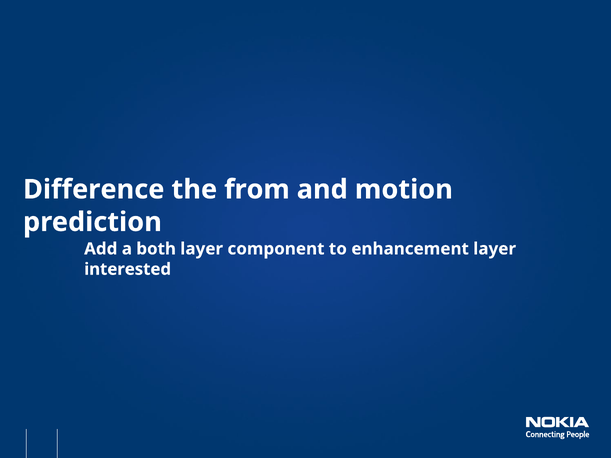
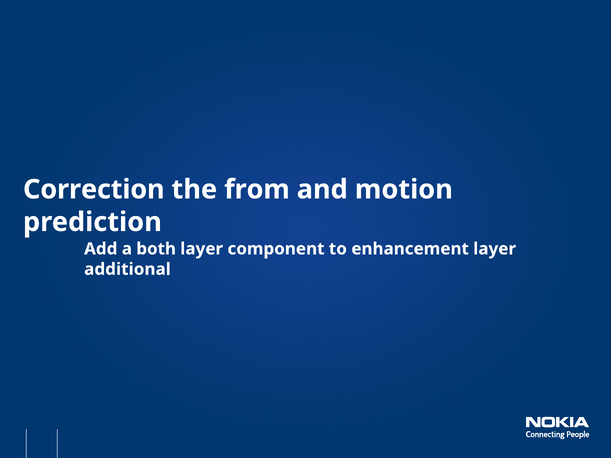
Difference: Difference -> Correction (94, 190)
interested: interested -> additional (128, 269)
